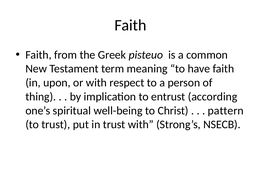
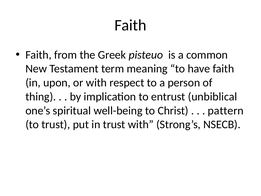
according: according -> unbiblical (213, 97)
